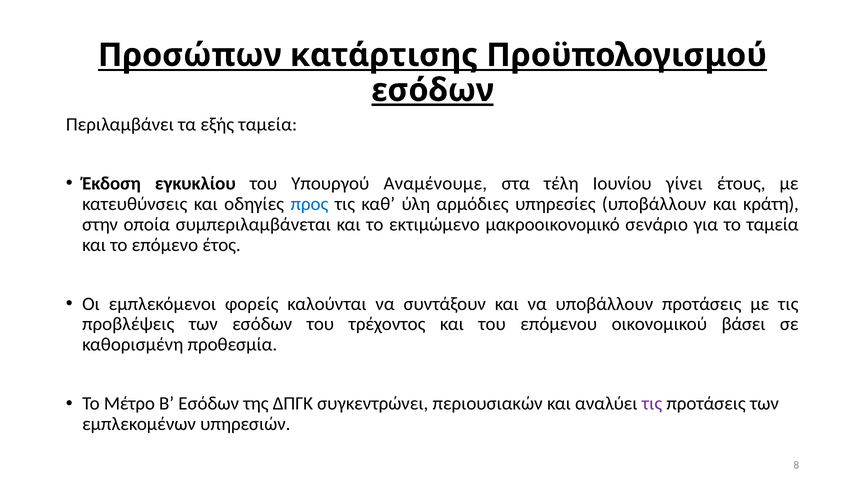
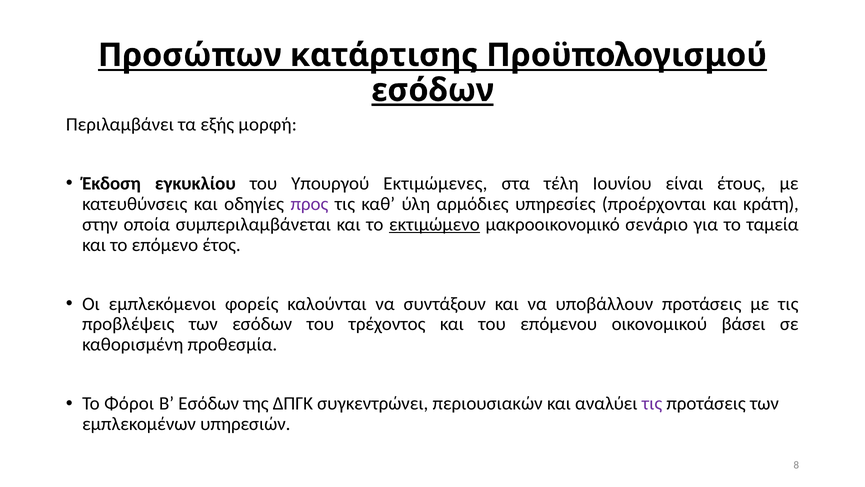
εξής ταμεία: ταμεία -> μορφή (268, 124)
Αναμένουμε: Αναμένουμε -> Εκτιμώμενες (435, 183)
γίνει: γίνει -> είναι (684, 183)
προς colour: blue -> purple (309, 204)
υπηρεσίες υποβάλλουν: υποβάλλουν -> προέρχονται (654, 204)
εκτιμώμενο underline: none -> present (434, 224)
Μέτρο: Μέτρο -> Φόροι (129, 403)
